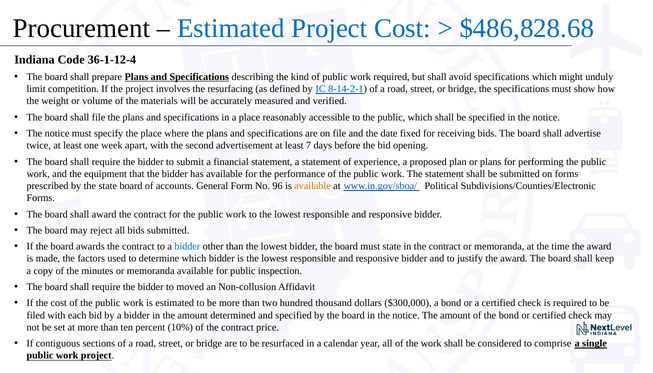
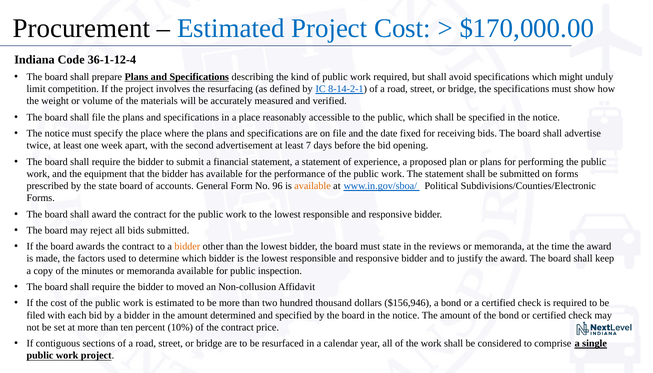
$486,828.68: $486,828.68 -> $170,000.00 (527, 29)
bidder colour: blue -> orange (187, 247)
in the contract: contract -> reviews (445, 247)
$300,000: $300,000 -> $156,946 (408, 303)
